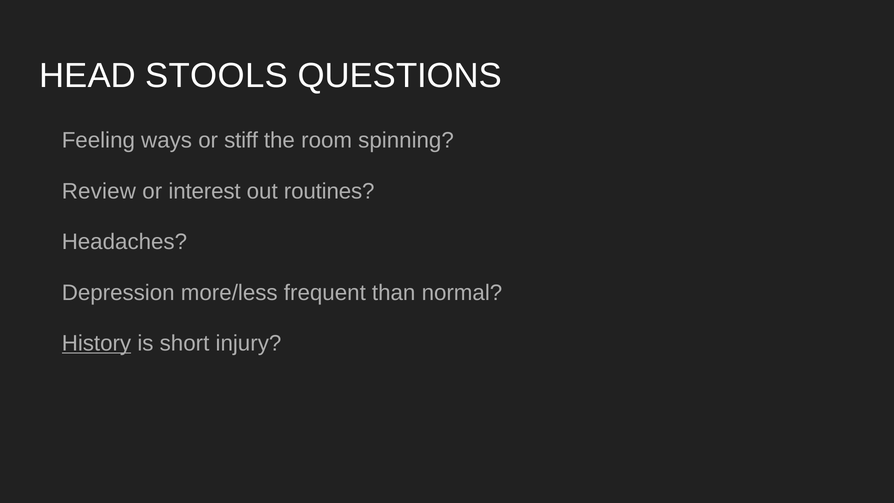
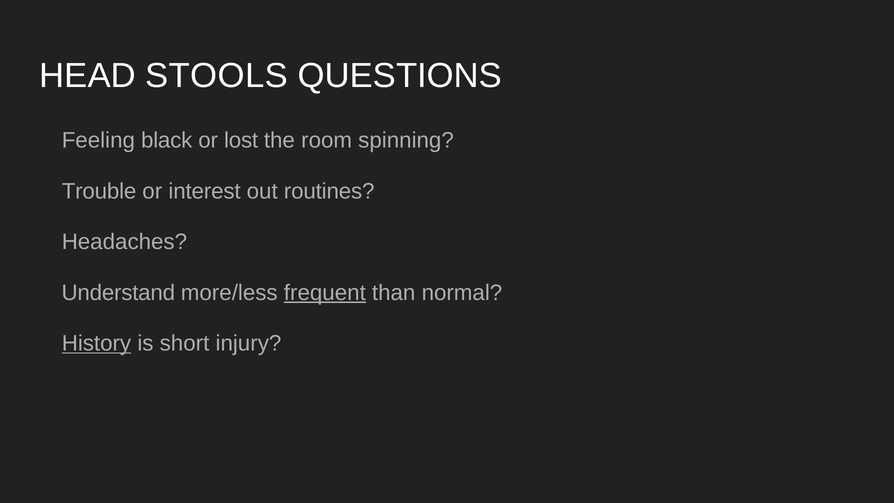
ways: ways -> black (167, 141)
stiff: stiff -> lost (241, 141)
Review: Review -> Trouble (99, 191)
Depression: Depression -> Understand (118, 293)
frequent underline: none -> present (325, 293)
